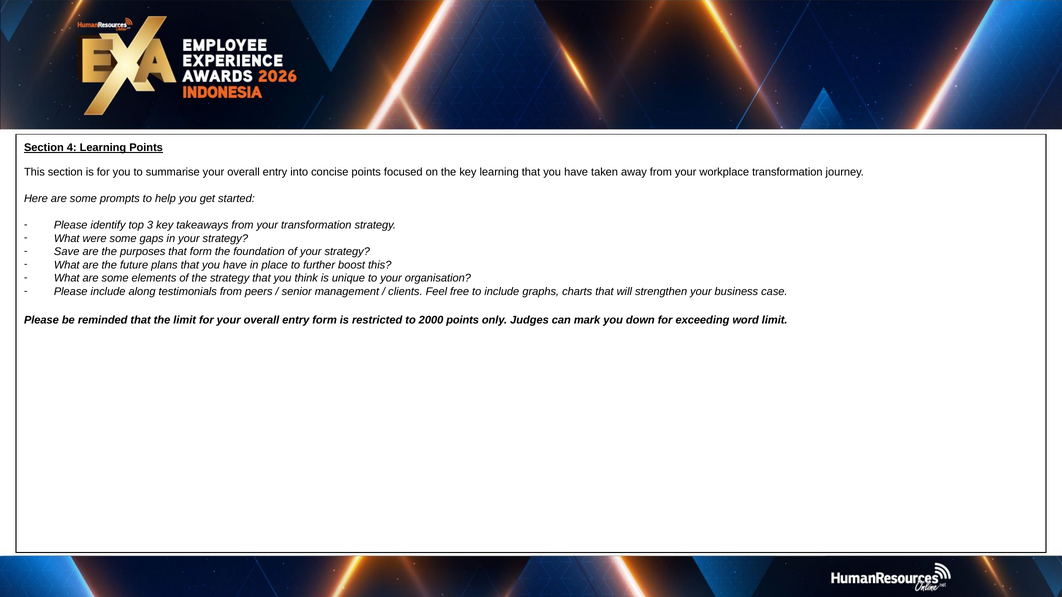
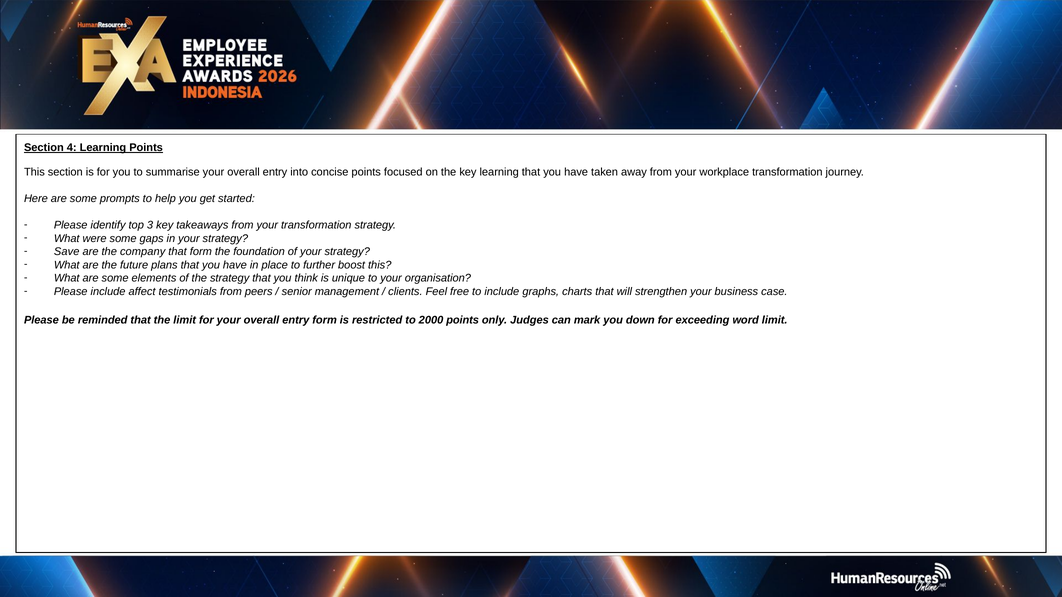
purposes: purposes -> company (143, 252)
along: along -> affect (142, 292)
